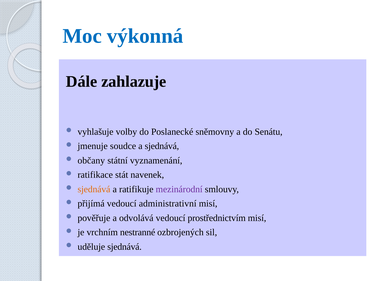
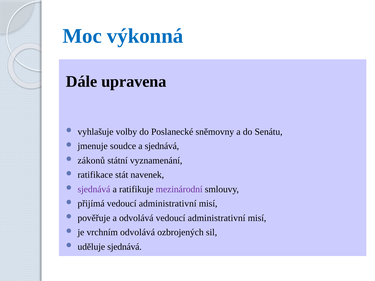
zahlazuje: zahlazuje -> upravena (134, 82)
občany: občany -> zákonů (91, 161)
sjednává colour: orange -> purple (94, 189)
odvolává vedoucí prostřednictvím: prostřednictvím -> administrativní (217, 218)
vrchním nestranné: nestranné -> odvolává (138, 233)
